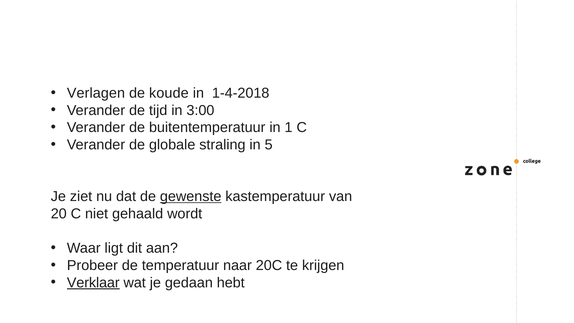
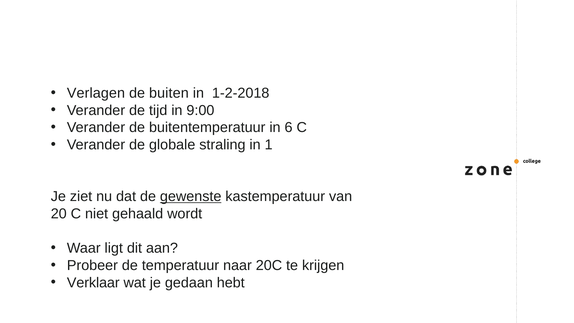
koude: koude -> buiten (169, 93)
1-4-2018: 1-4-2018 -> 1-2-2018 (241, 93)
3:00: 3:00 -> 9:00 (200, 110)
1: 1 -> 6 (289, 128)
5: 5 -> 1 (269, 145)
Verklaar underline: present -> none (93, 283)
